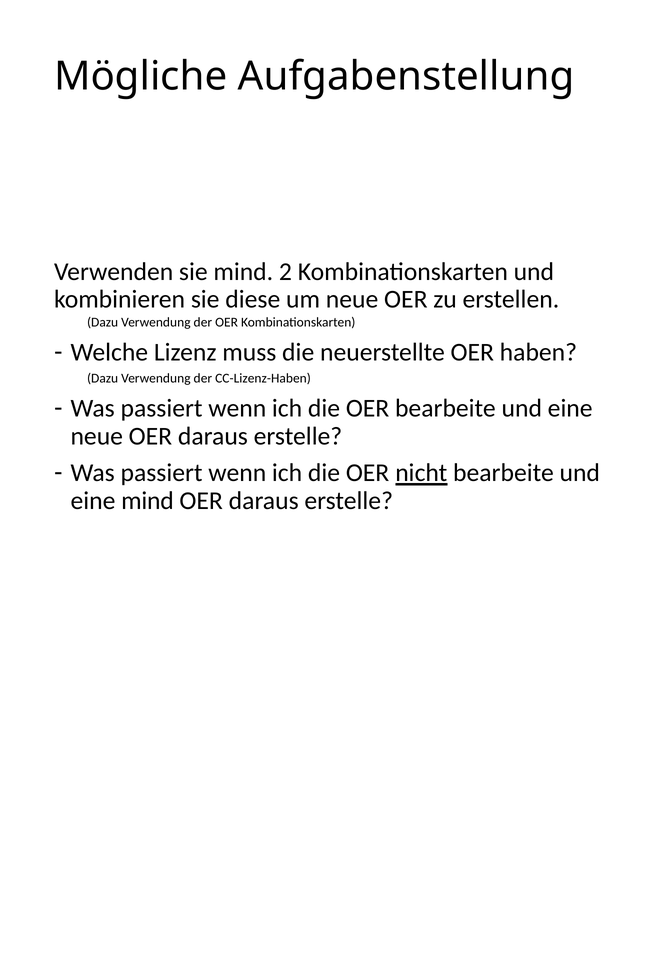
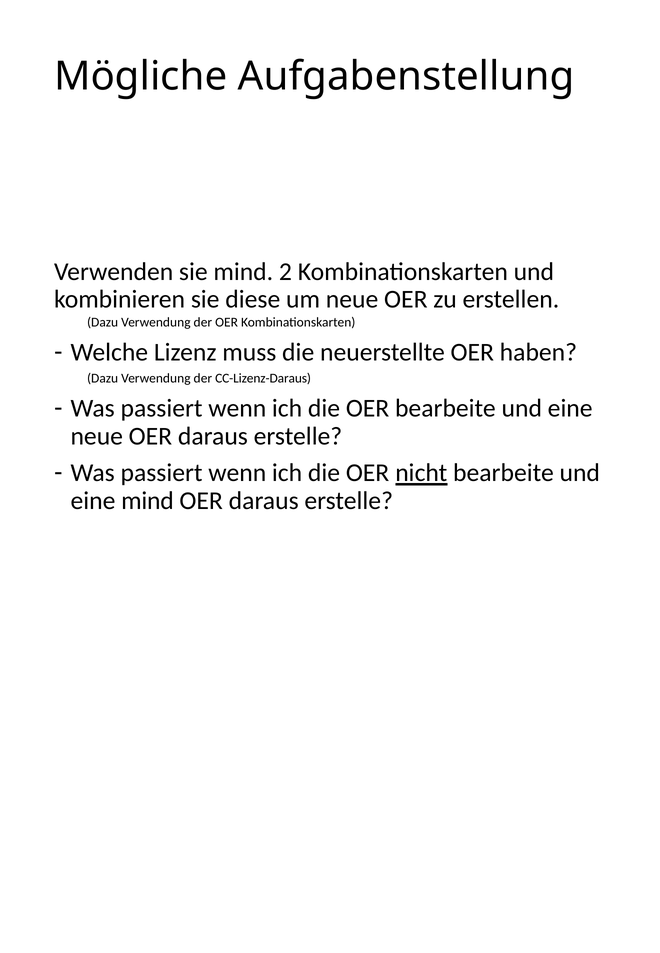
CC-Lizenz-Haben: CC-Lizenz-Haben -> CC-Lizenz-Daraus (263, 378)
